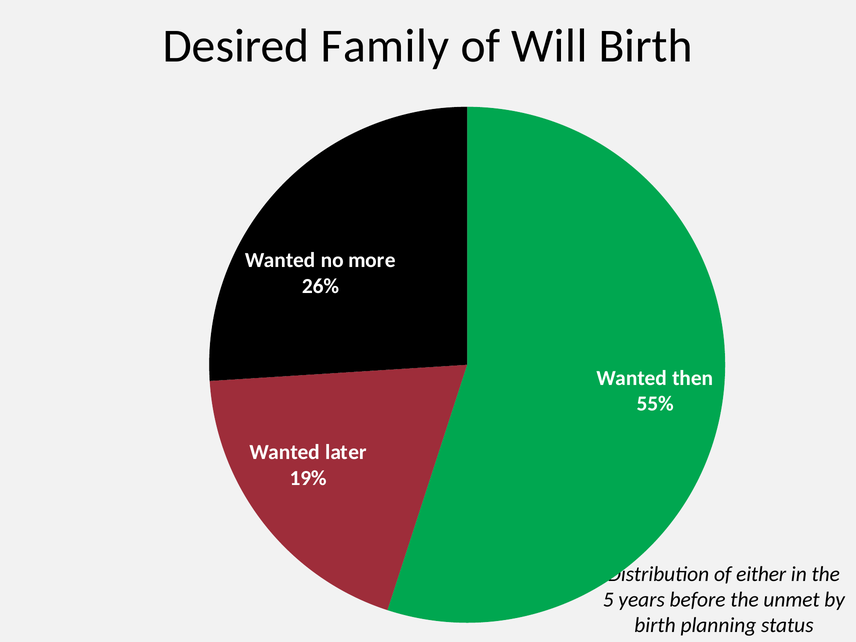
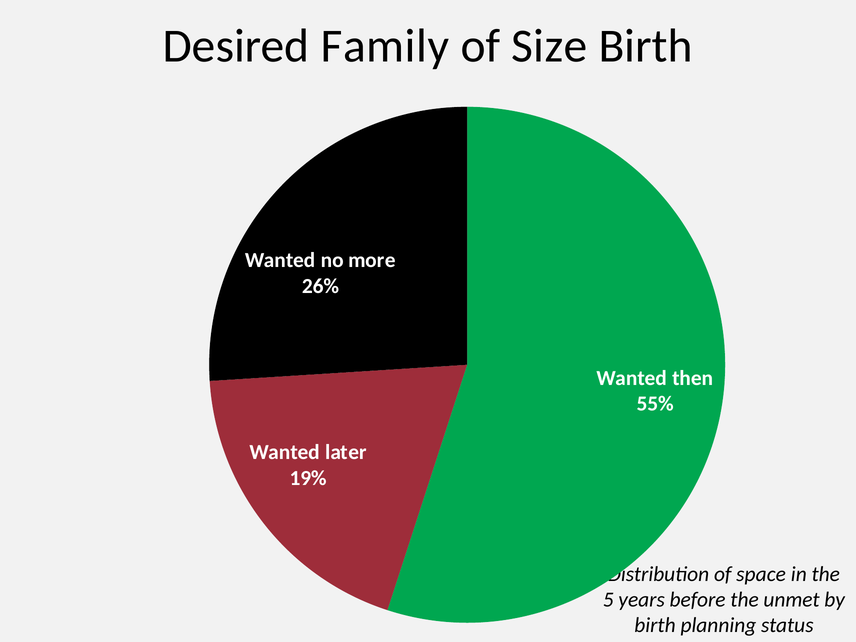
Will: Will -> Size (549, 46)
either: either -> space (761, 574)
